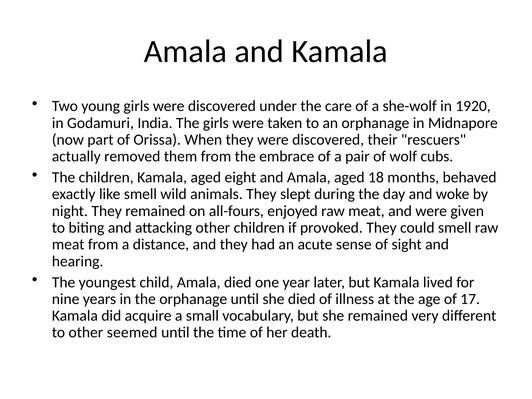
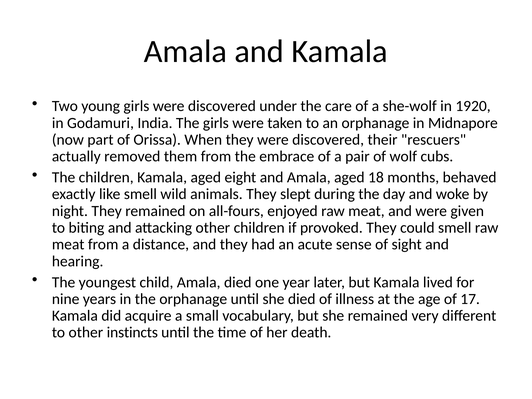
seemed: seemed -> instincts (132, 332)
